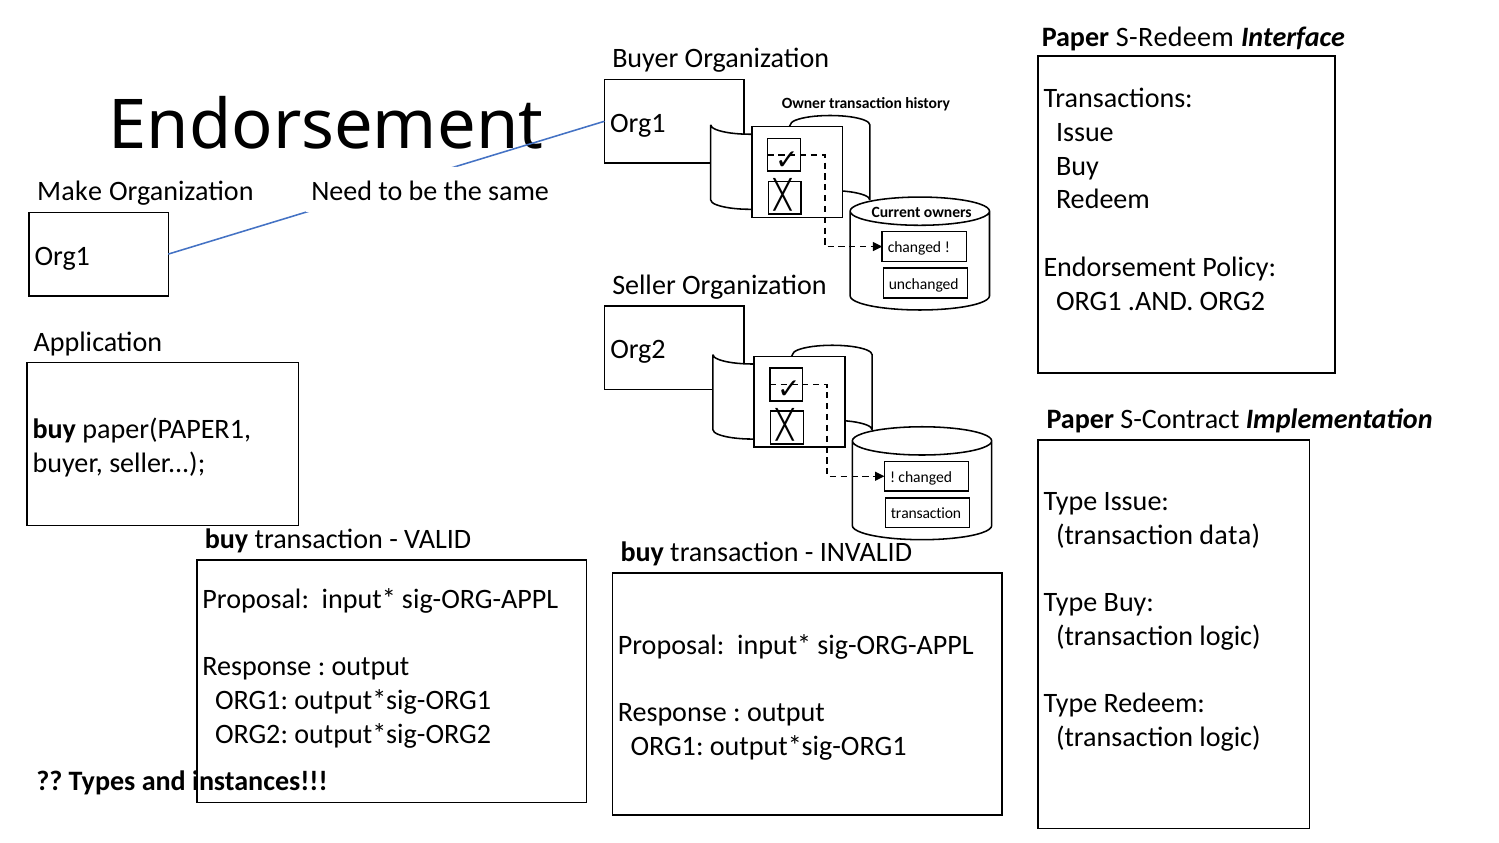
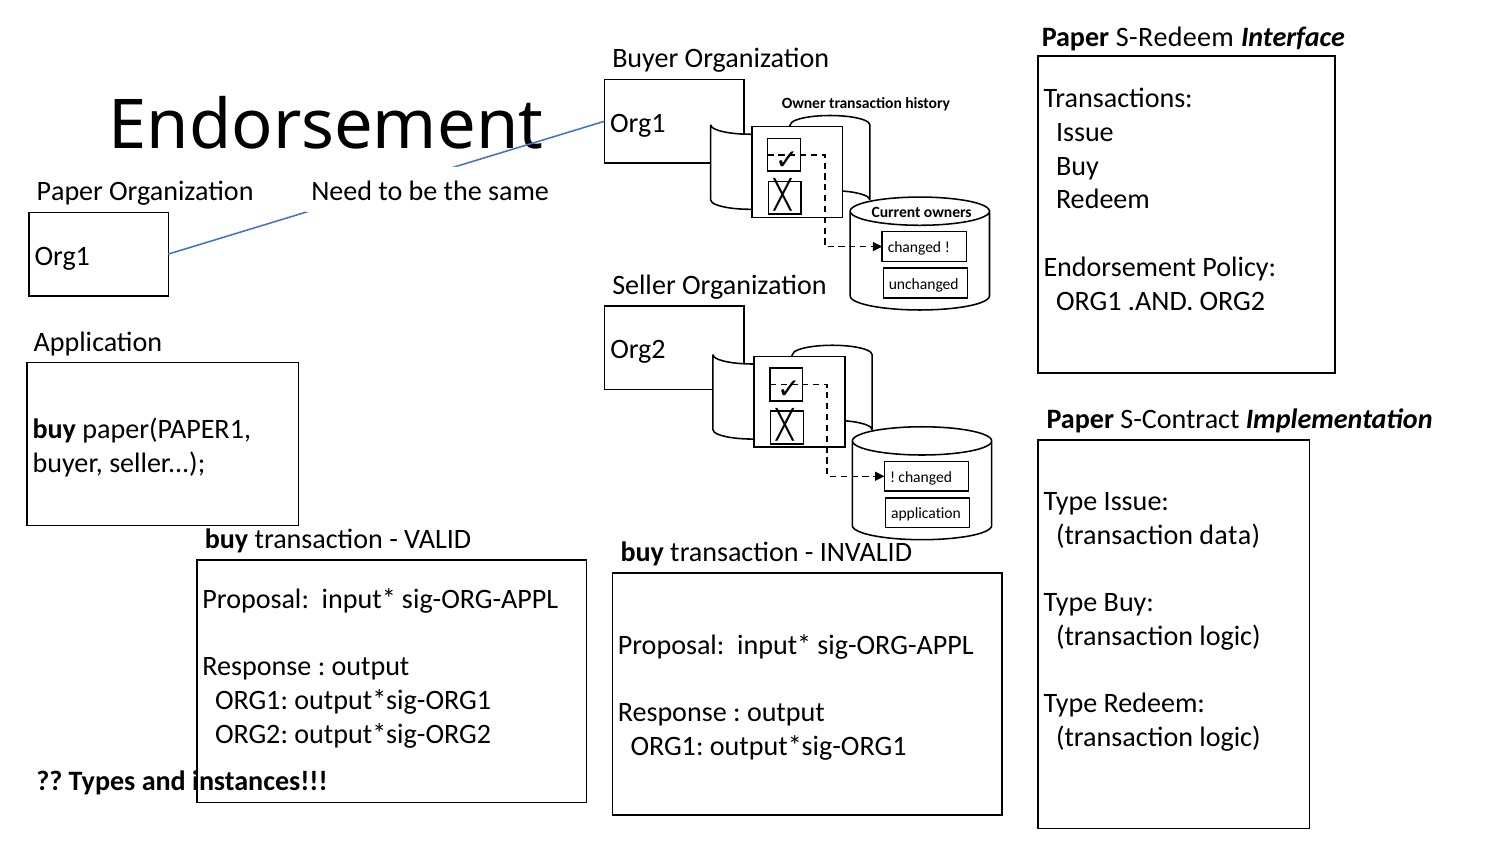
Make: Make -> Paper (70, 191)
transaction: transaction -> application (926, 514)
